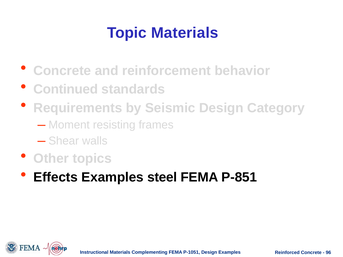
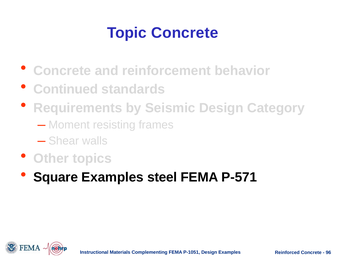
Topic Materials: Materials -> Concrete (185, 33)
Effects: Effects -> Square (56, 177)
P-851: P-851 -> P-571 (239, 177)
